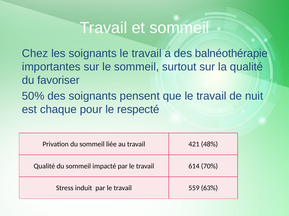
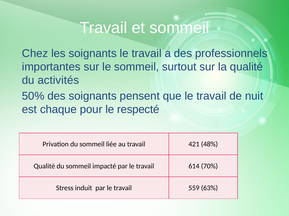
balnéothérapie: balnéothérapie -> professionnels (231, 54)
favoriser: favoriser -> activités (58, 81)
